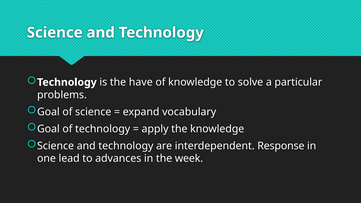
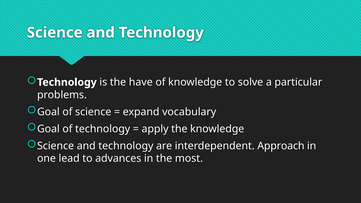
Response: Response -> Approach (281, 146)
week: week -> most (189, 158)
